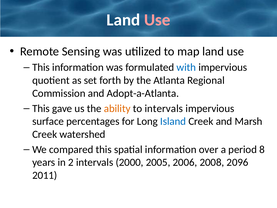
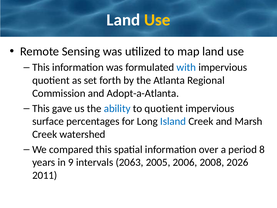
Use colour: pink -> yellow (157, 20)
ability colour: orange -> blue (117, 108)
to intervals: intervals -> quotient (164, 108)
2: 2 -> 9 (71, 162)
2000: 2000 -> 2063 (130, 162)
2096: 2096 -> 2026 (237, 162)
